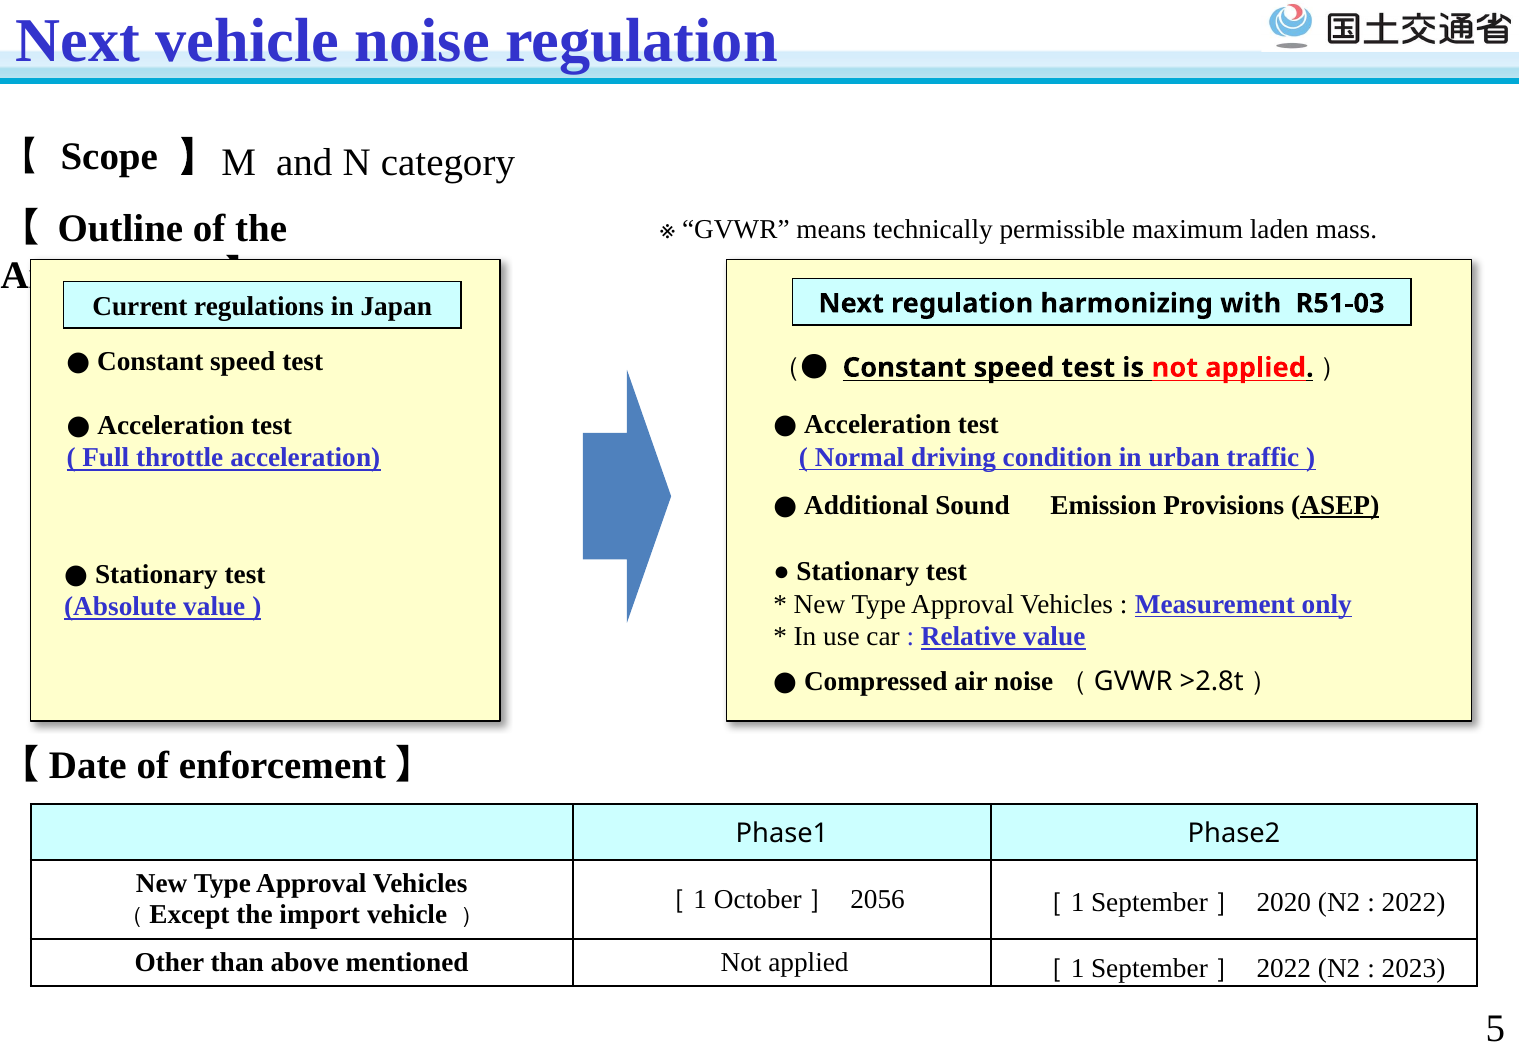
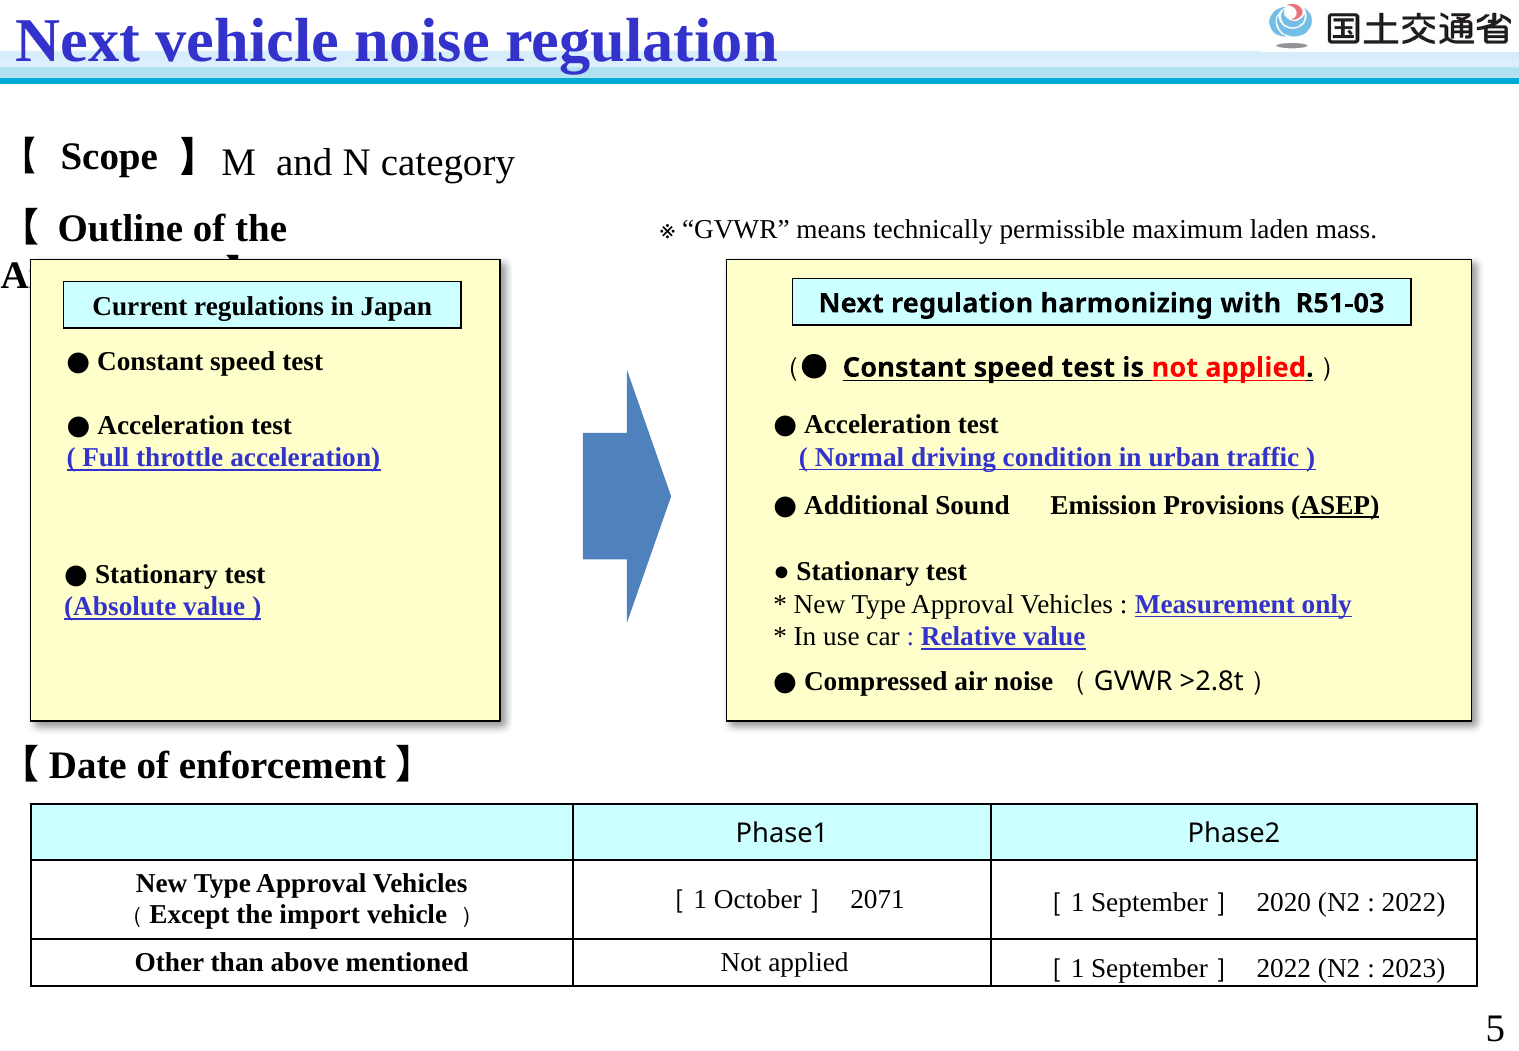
2056: 2056 -> 2071 (878, 900)
